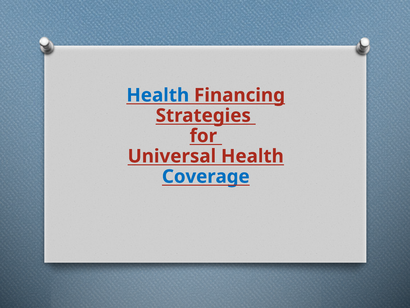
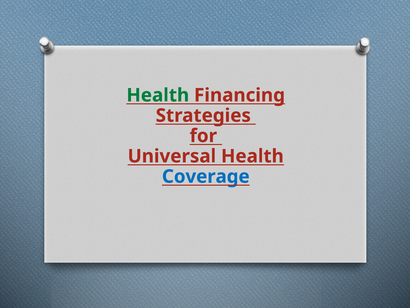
Health colour: blue -> green (158, 95)
